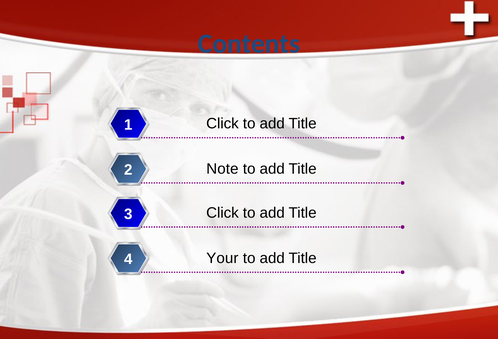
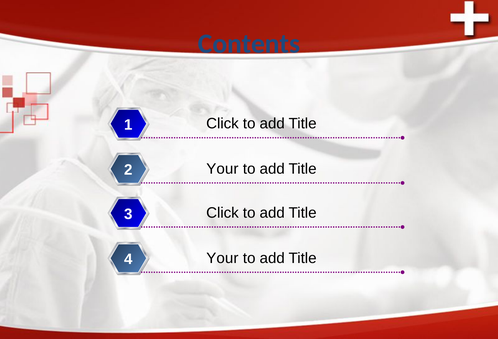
Note: Note -> Your (222, 169)
